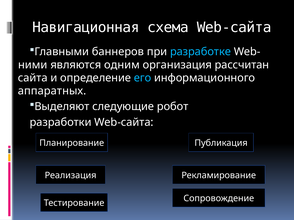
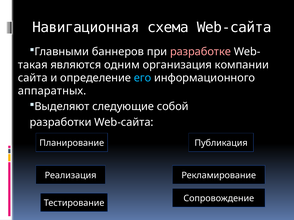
разработке colour: light blue -> pink (200, 52)
ними: ними -> такая (33, 65)
рассчитан: рассчитан -> компании (242, 65)
робот: робот -> собой (173, 107)
